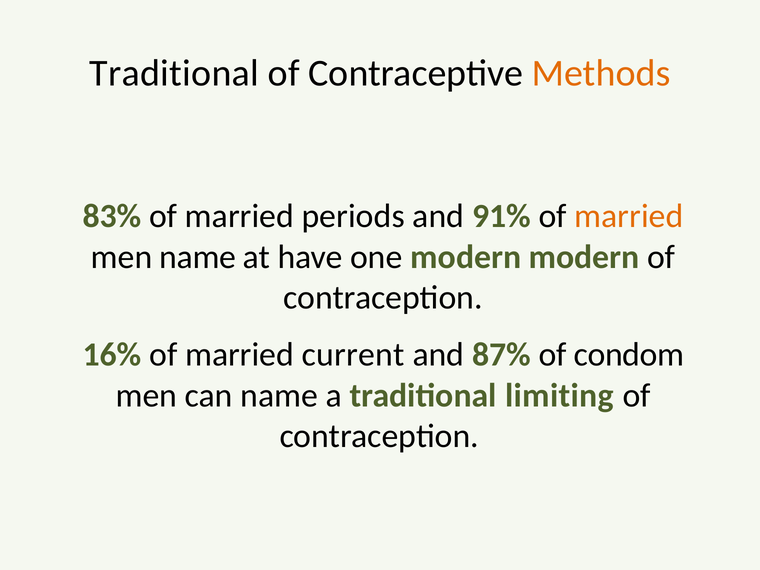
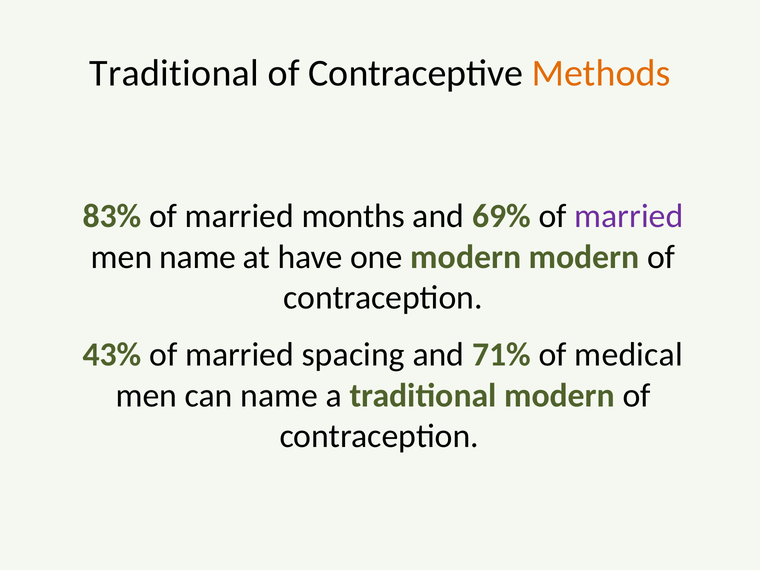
periods: periods -> months (353, 216)
91%: 91% -> 69% (502, 216)
married colour: orange -> purple (629, 216)
16%: 16% -> 43% (112, 355)
current: current -> spacing (353, 355)
87%: 87% -> 71% (502, 355)
condom: condom -> medical (629, 355)
traditional limiting: limiting -> modern (560, 395)
